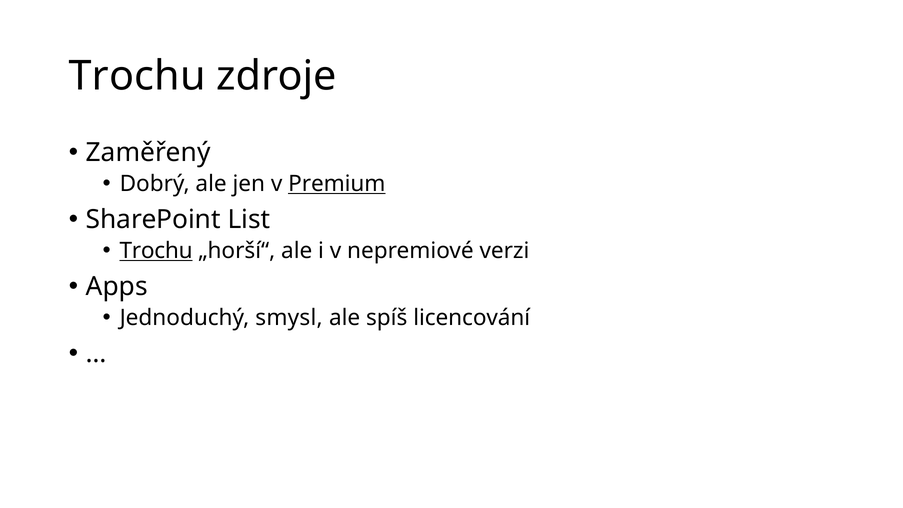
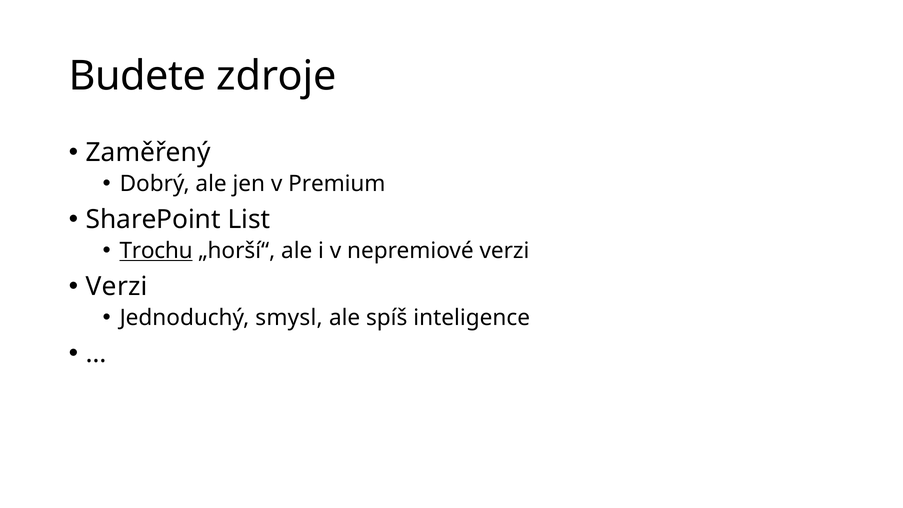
Trochu: Trochu -> Budete (137, 76)
Premium underline: present -> none (337, 184)
Apps: Apps -> Verzi (117, 287)
licencování: licencování -> inteligence (472, 318)
